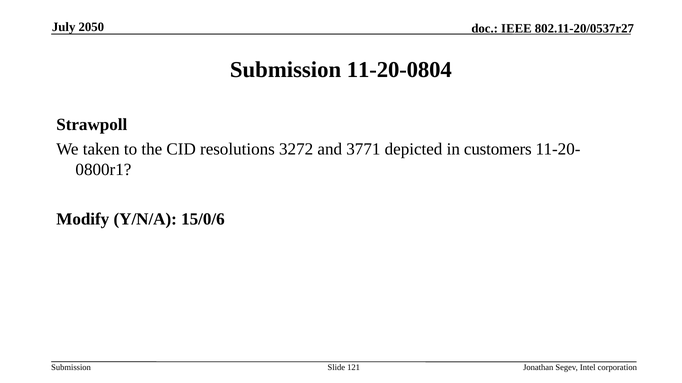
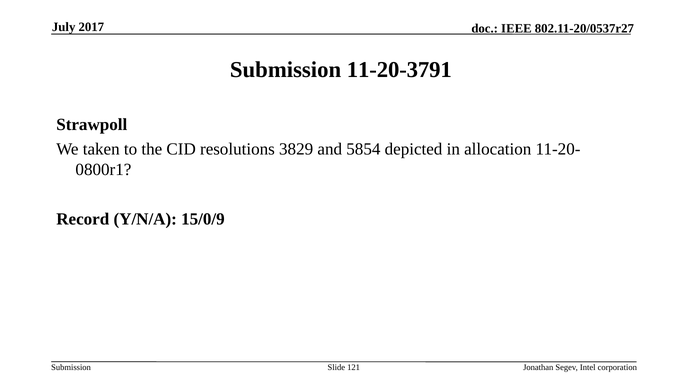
2050: 2050 -> 2017 (91, 27)
11-20-0804: 11-20-0804 -> 11-20-3791 (399, 70)
3272: 3272 -> 3829 (296, 150)
3771: 3771 -> 5854 (363, 150)
customers: customers -> allocation (498, 150)
Modify: Modify -> Record (83, 219)
15/0/6: 15/0/6 -> 15/0/9 (203, 219)
